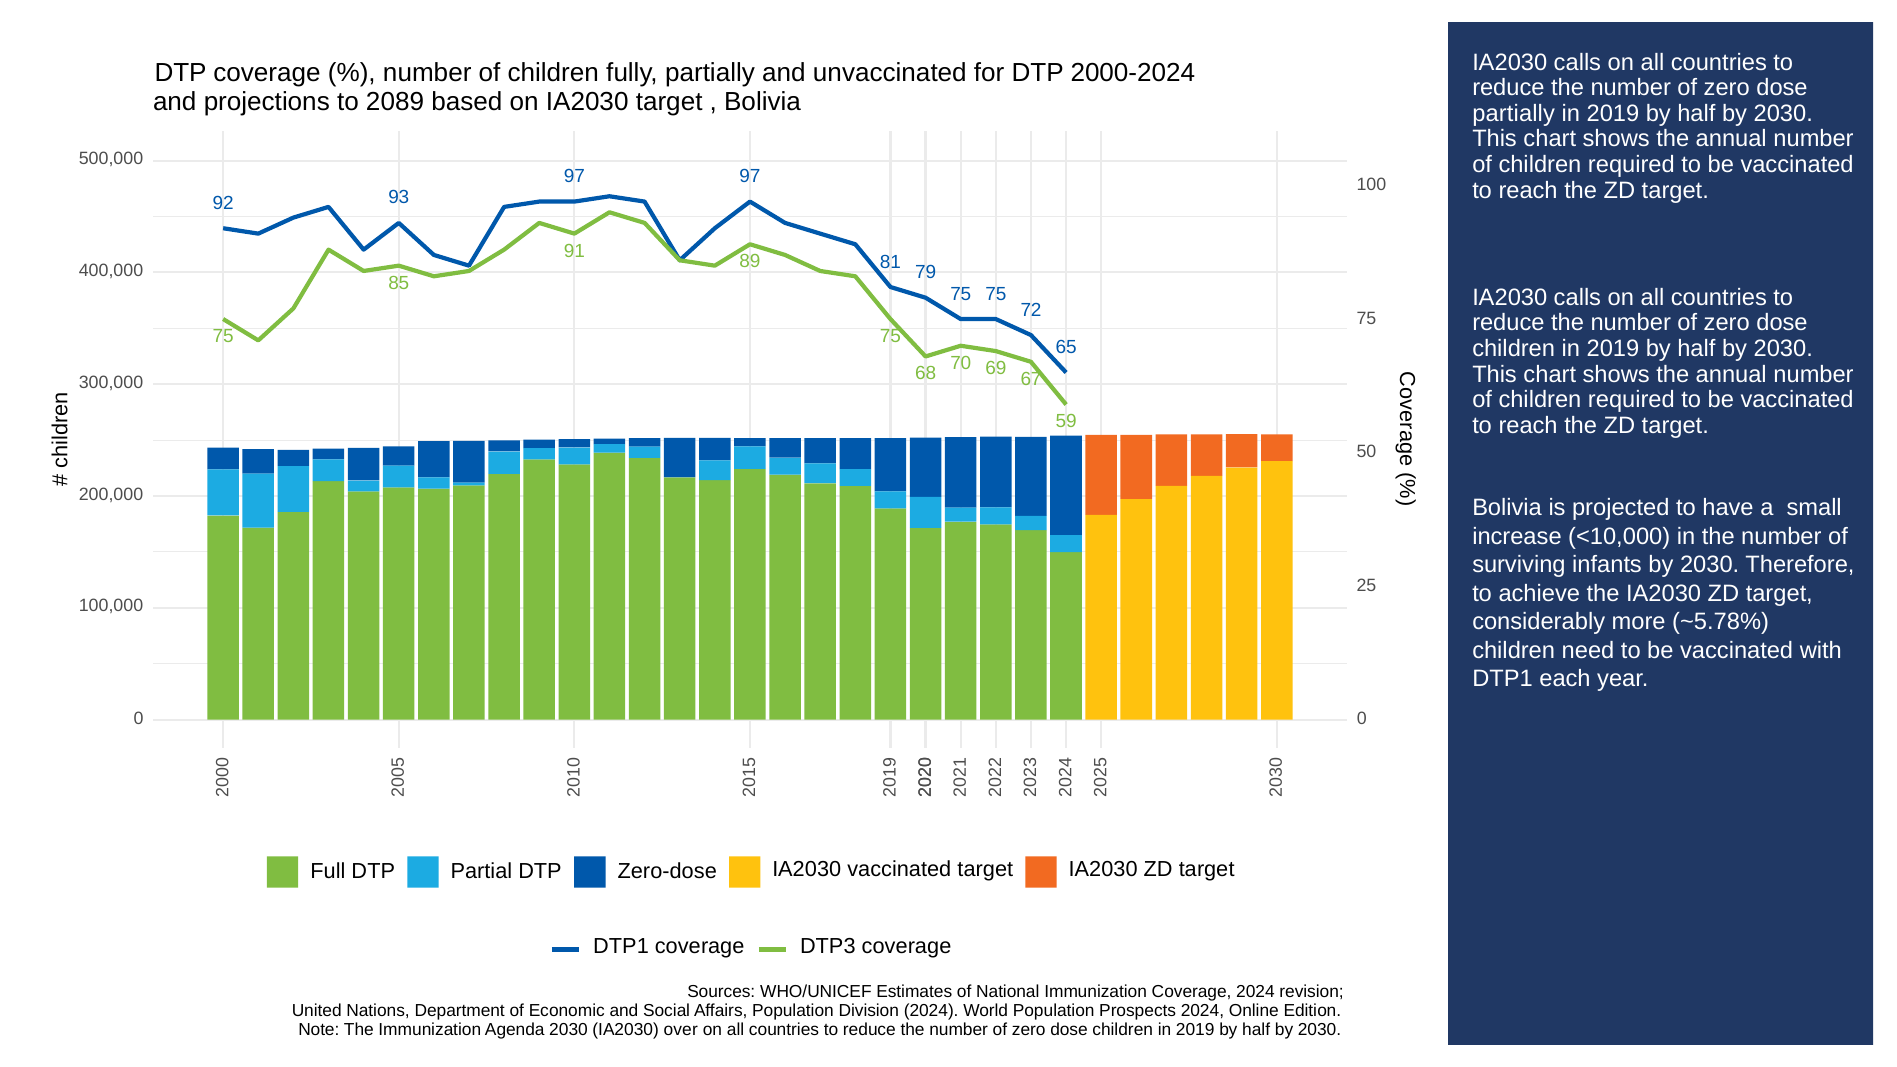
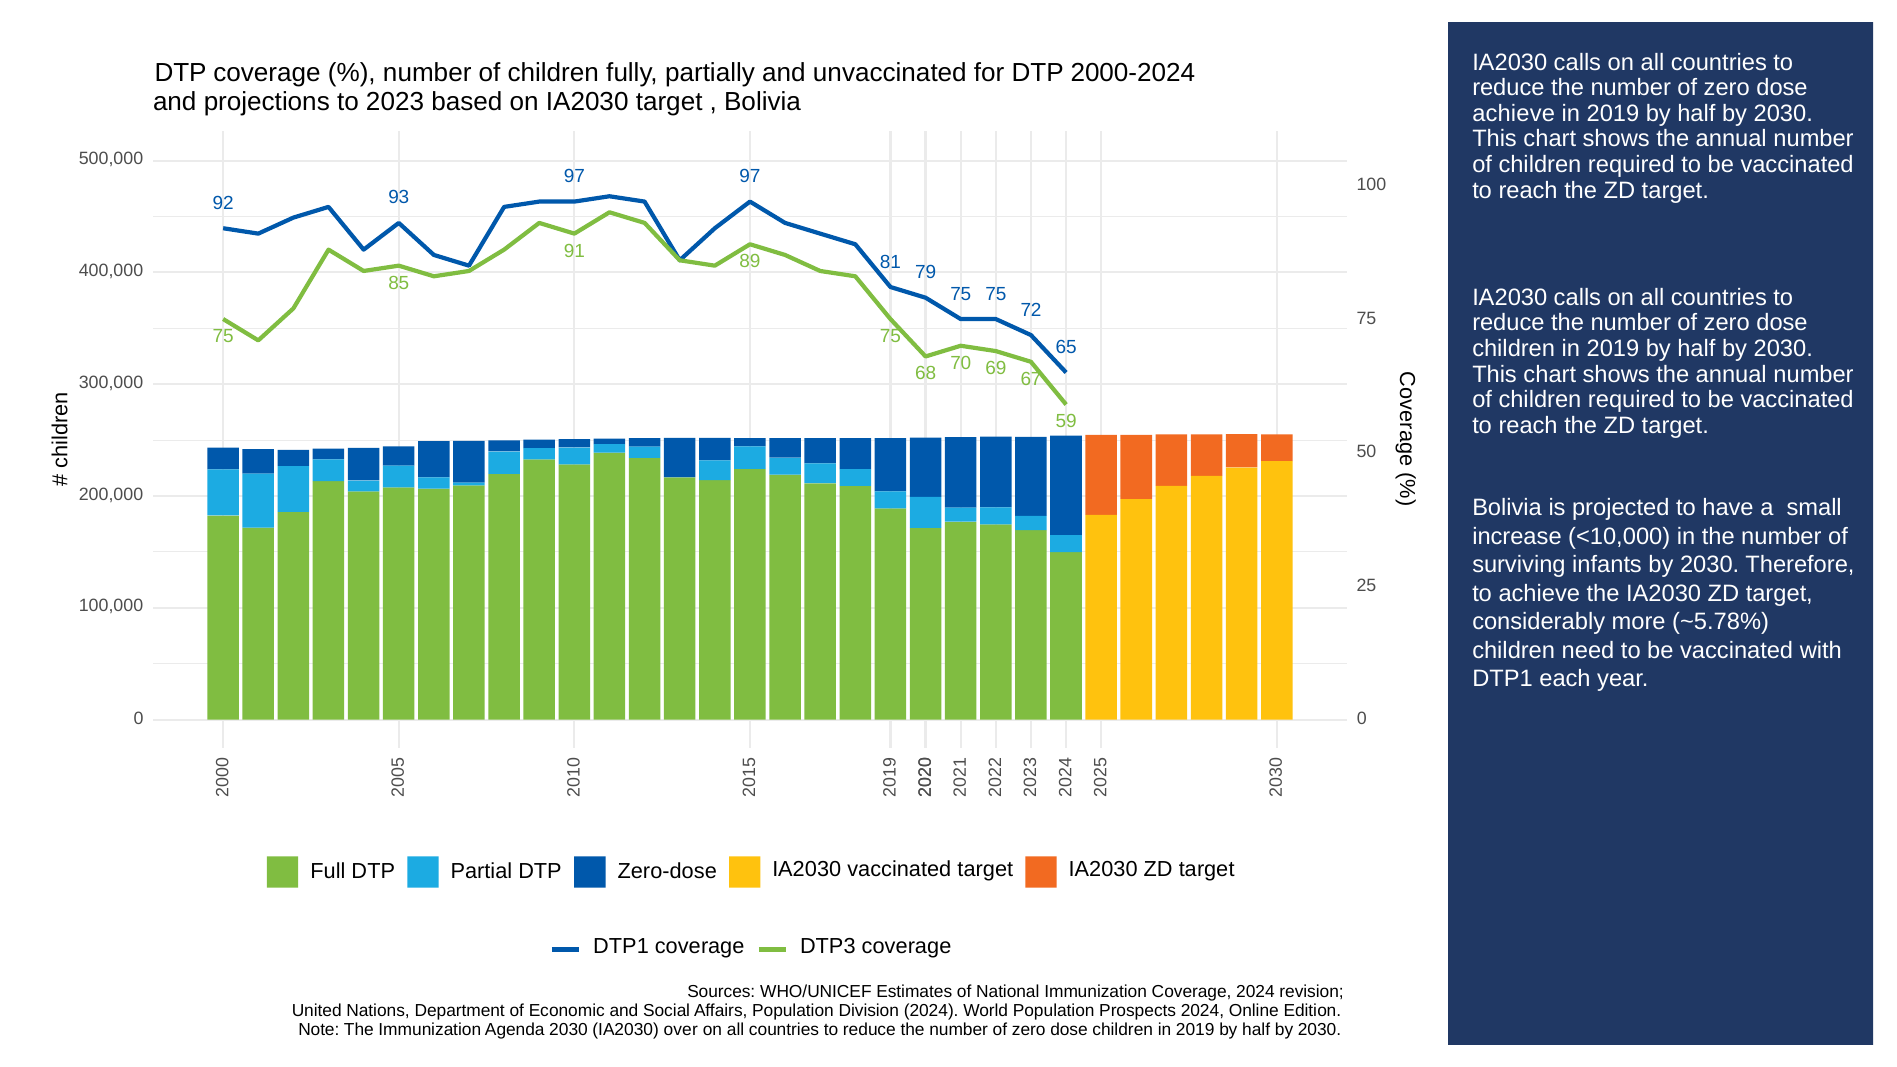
2089: 2089 -> 2023 (395, 102)
partially: partially -> achieve (1514, 114)
